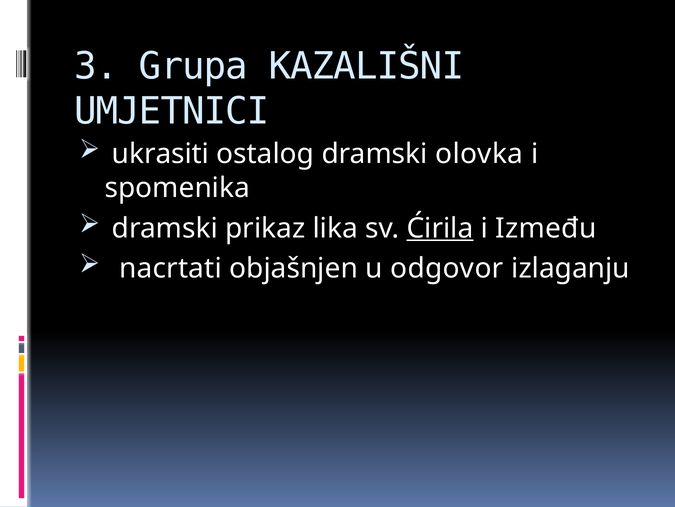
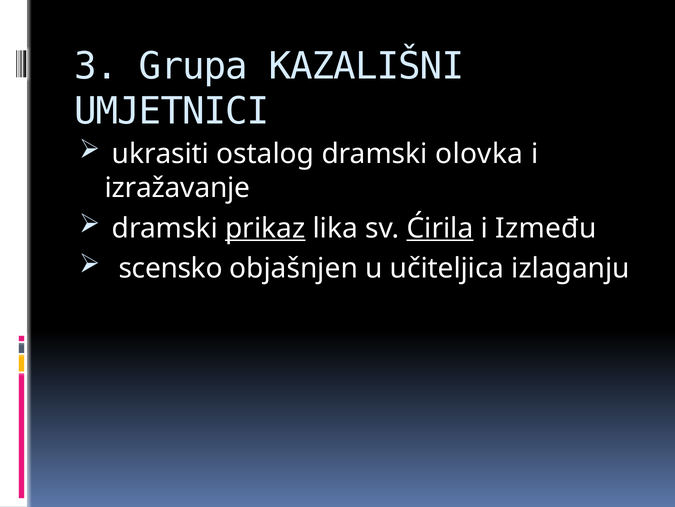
spomenika: spomenika -> izražavanje (177, 188)
prikaz underline: none -> present (265, 228)
nacrtati: nacrtati -> scensko (171, 268)
odgovor: odgovor -> učiteljica (447, 268)
